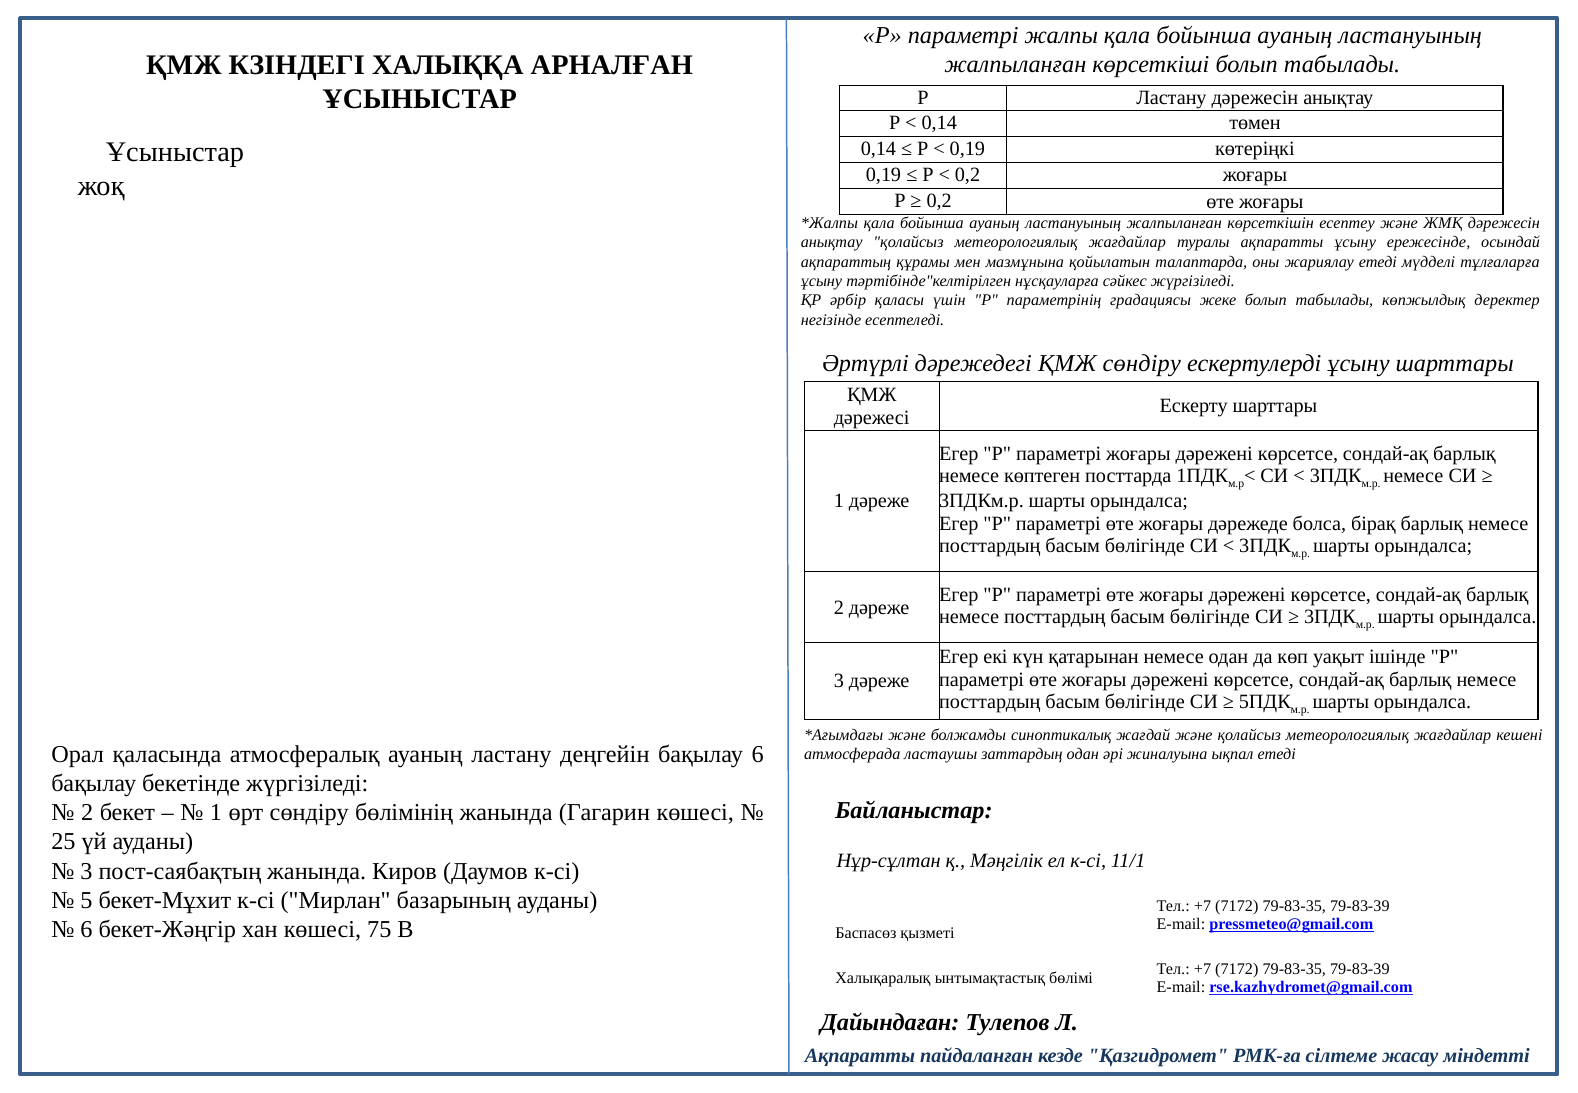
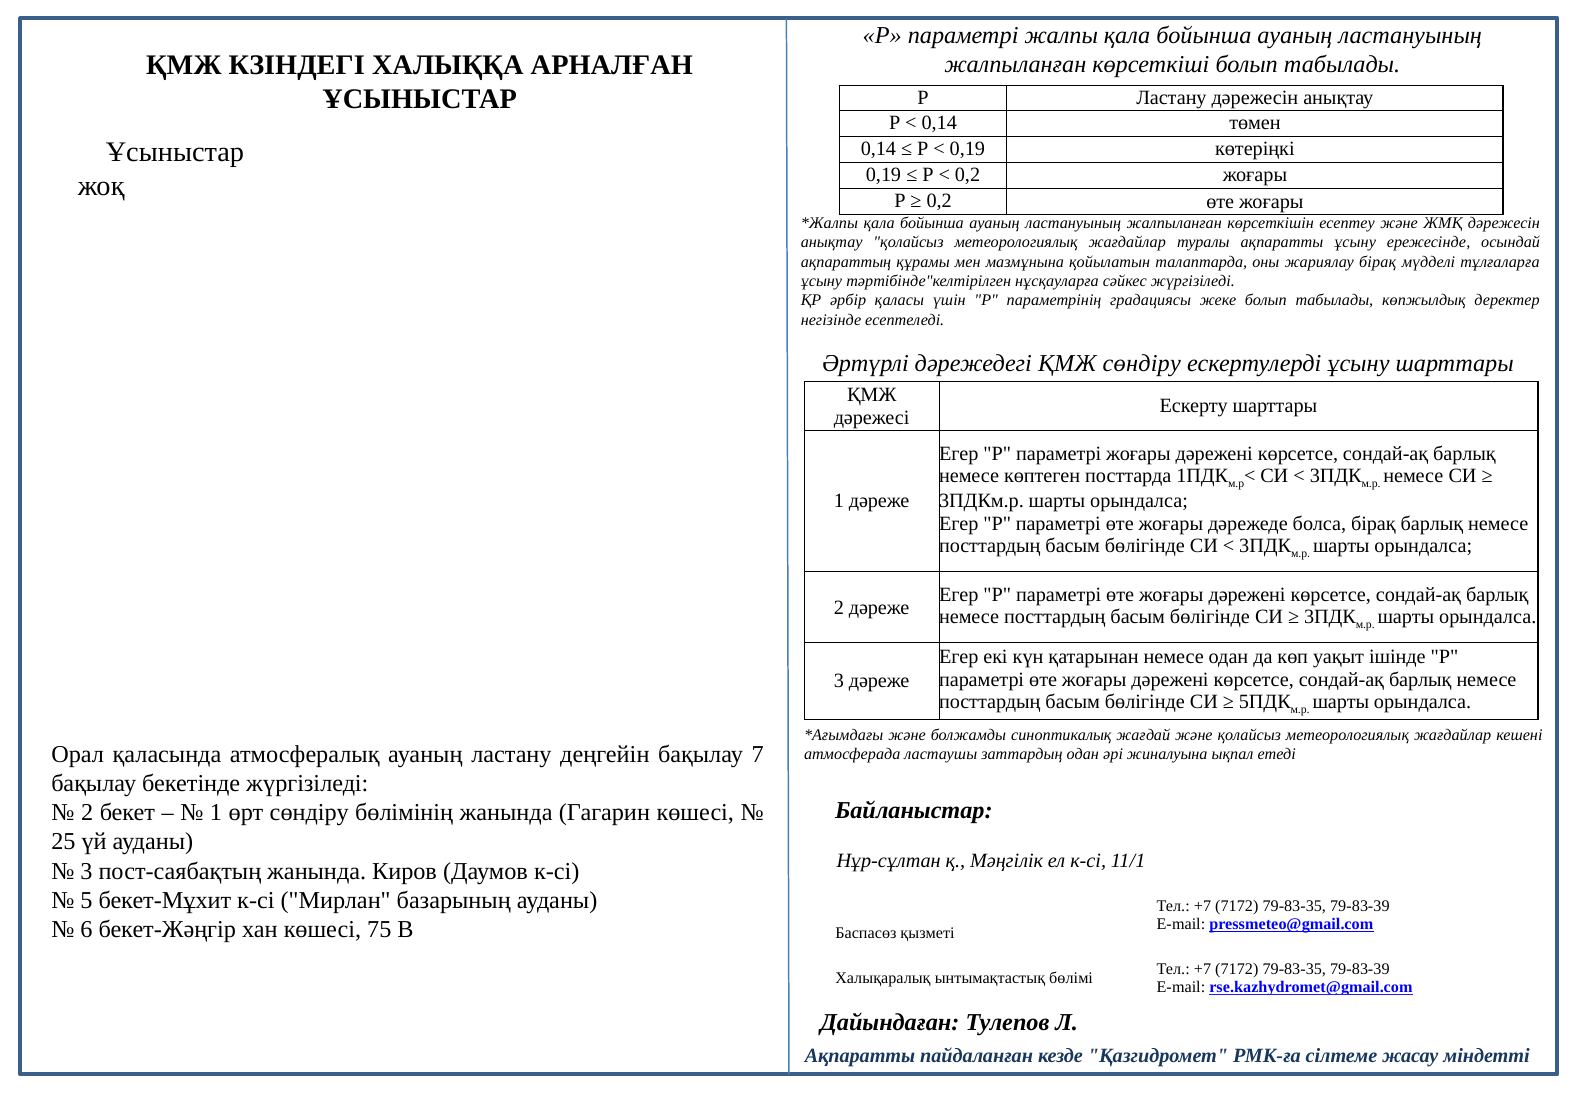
жариялау етеді: етеді -> бірақ (1378, 262)
бақылау 6: 6 -> 7 (758, 754)
